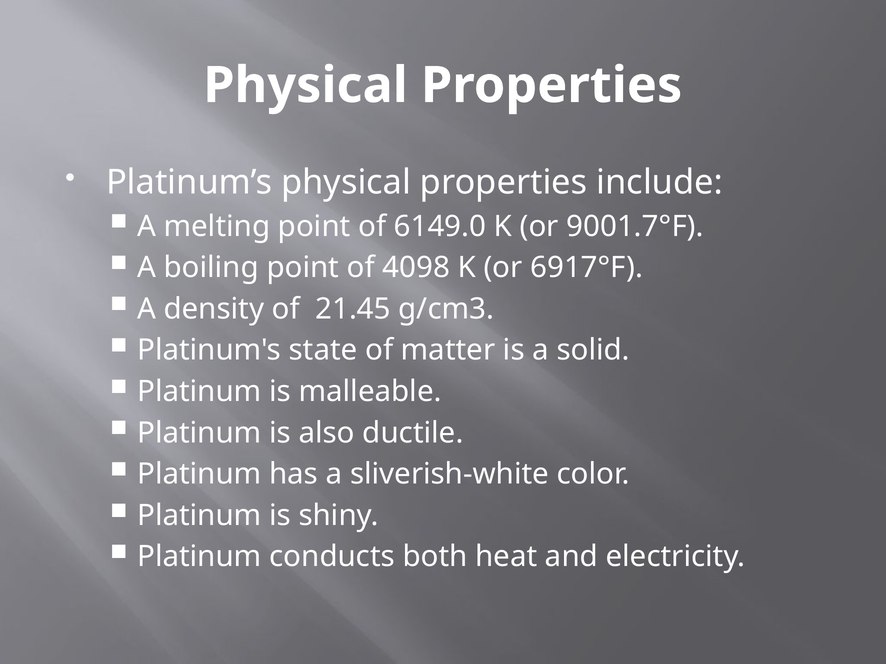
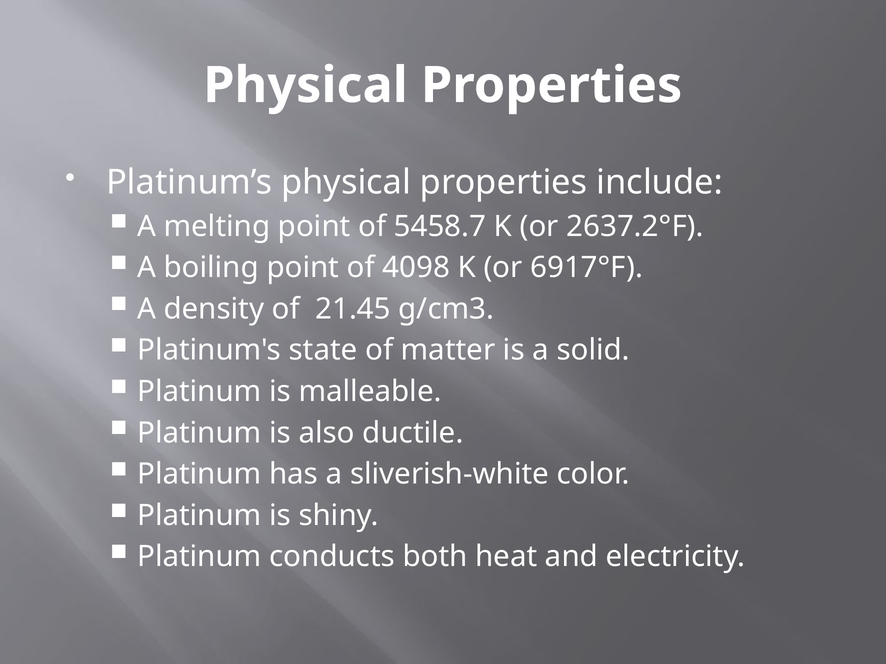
6149.0: 6149.0 -> 5458.7 (440, 226)
9001.7°F: 9001.7°F -> 2637.2°F (635, 226)
